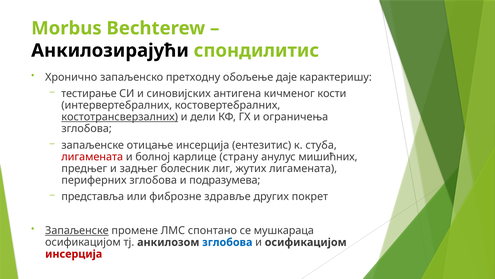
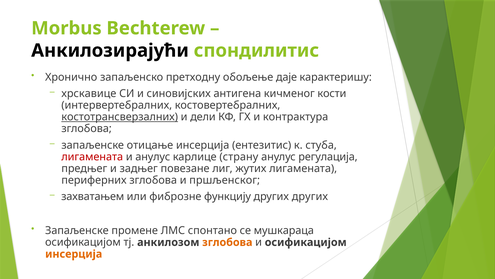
тестирање: тестирање -> хрскавице (89, 93)
ограничења: ограничења -> контрактура (296, 117)
и болној: болној -> анулус (153, 157)
мишићних: мишићних -> регулација (328, 157)
болесник: болесник -> повезане (185, 168)
подразумева: подразумева -> пршљенског (225, 180)
представља: представља -> захватањем (93, 196)
здравље: здравље -> функцију (228, 196)
других покрет: покрет -> других (310, 196)
Запаљенске underline: present -> none (77, 230)
зглобова colour: blue -> orange (227, 242)
инсерција colour: red -> orange (74, 254)
